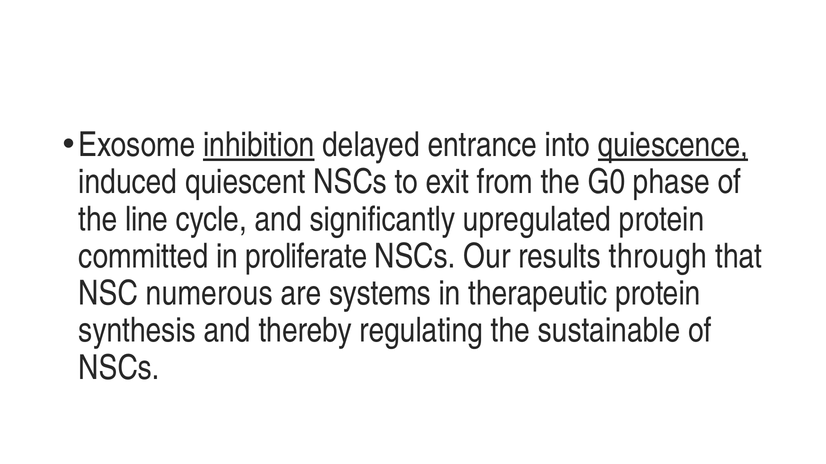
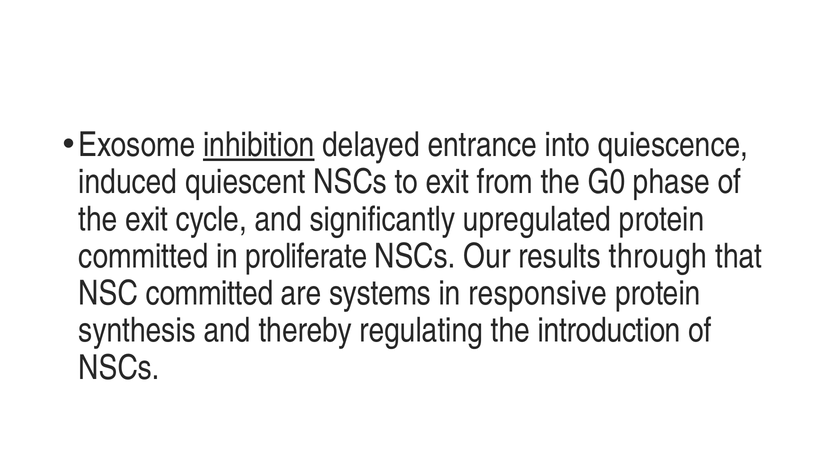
quiescence underline: present -> none (673, 145)
the line: line -> exit (147, 219)
NSC numerous: numerous -> committed (210, 294)
therapeutic: therapeutic -> responsive (538, 294)
sustainable: sustainable -> introduction (609, 331)
